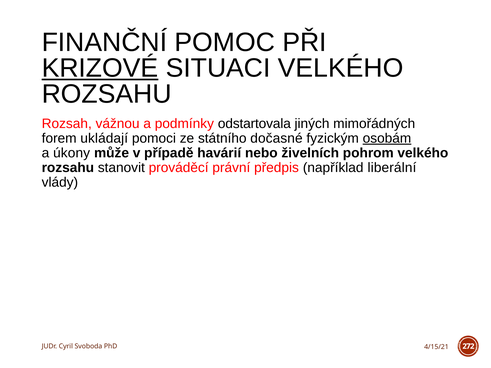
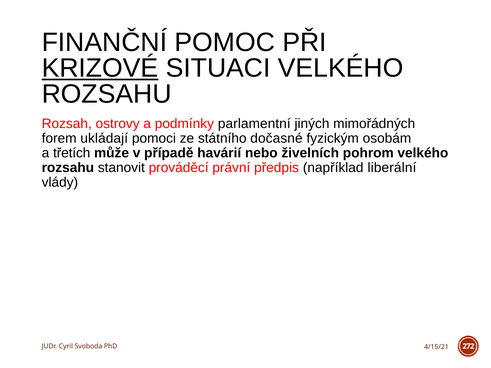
vážnou: vážnou -> ostrovy (118, 124)
odstartovala: odstartovala -> parlamentní (254, 124)
osobám underline: present -> none (387, 138)
úkony: úkony -> třetích (72, 153)
